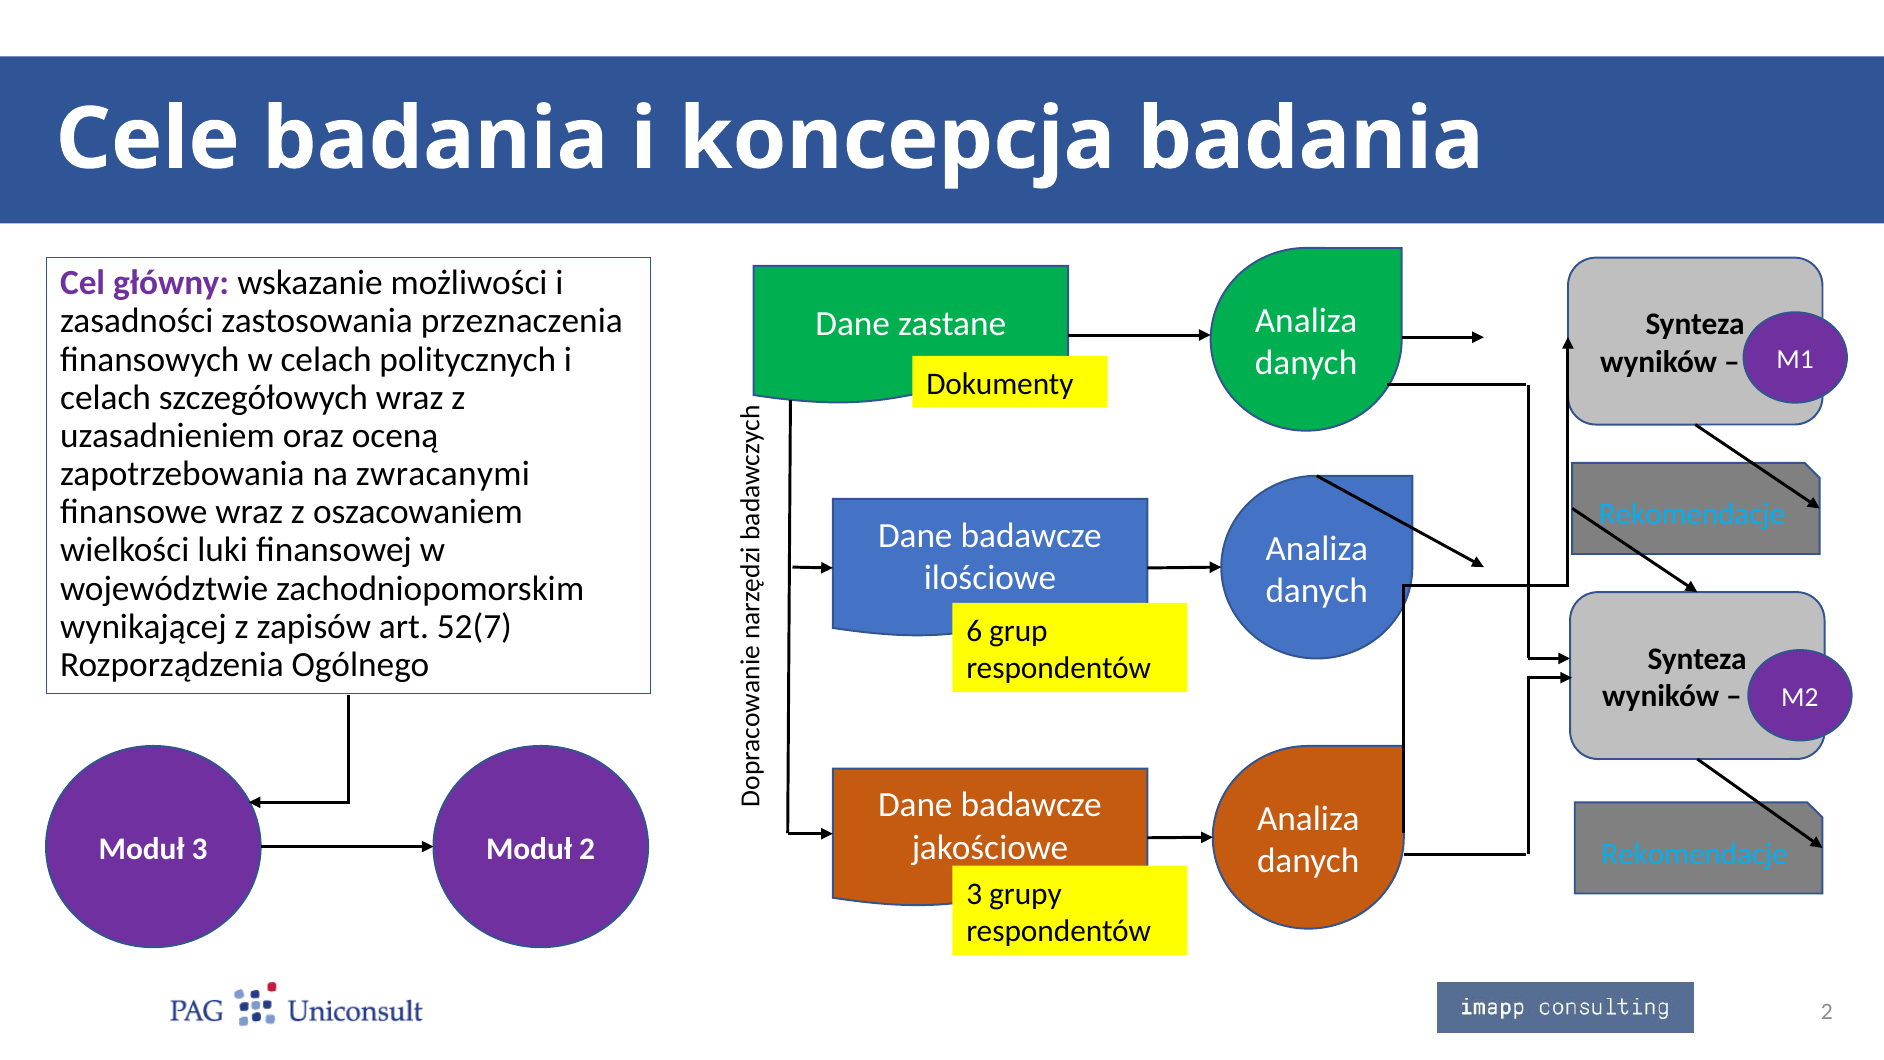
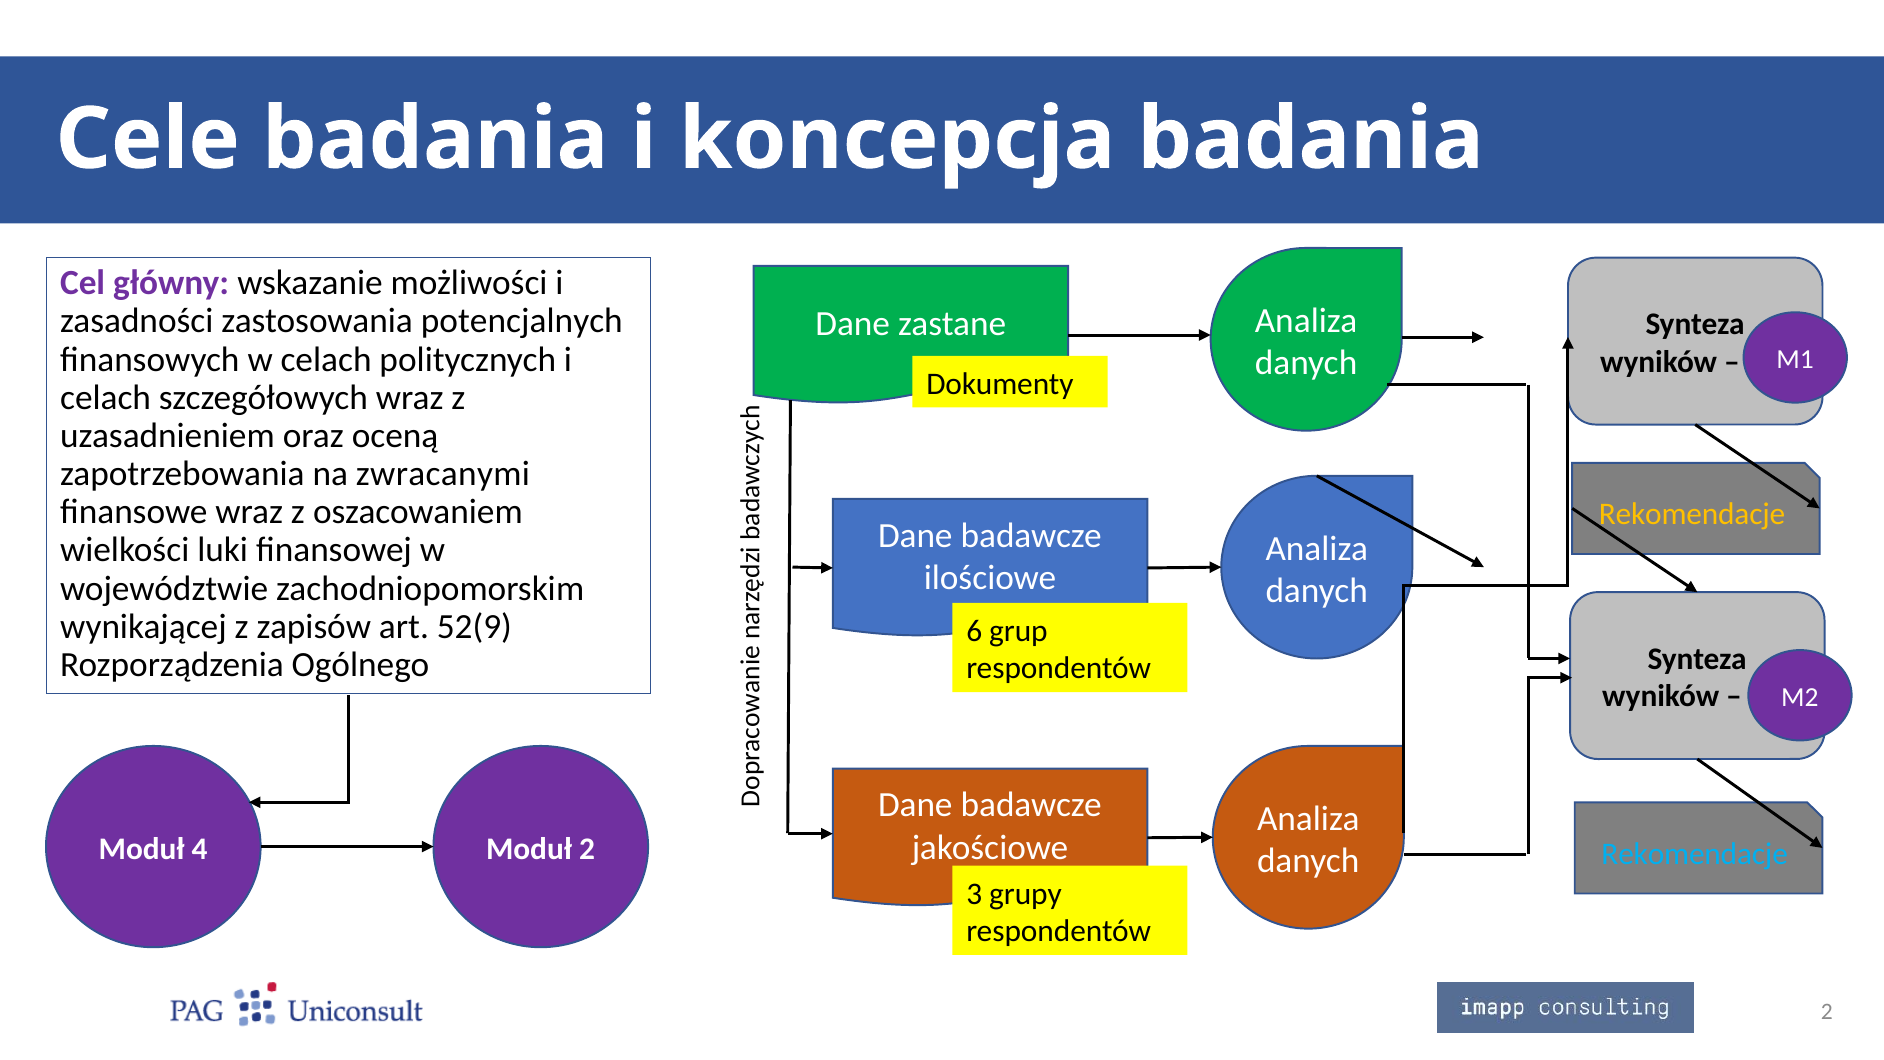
przeznaczenia: przeznaczenia -> potencjalnych (522, 321)
Rekomendacje colour: light blue -> yellow (1692, 514)
52(7: 52(7 -> 52(9 (474, 626)
Moduł 3: 3 -> 4 (200, 849)
